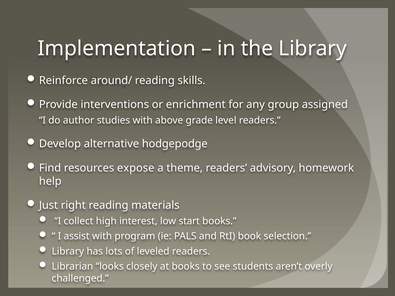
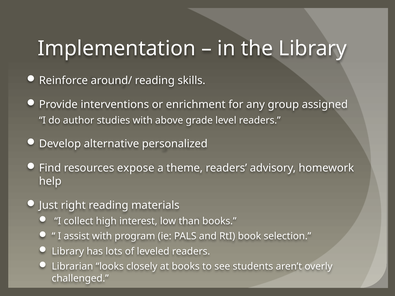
hodgepodge: hodgepodge -> personalized (175, 144)
start: start -> than (189, 221)
